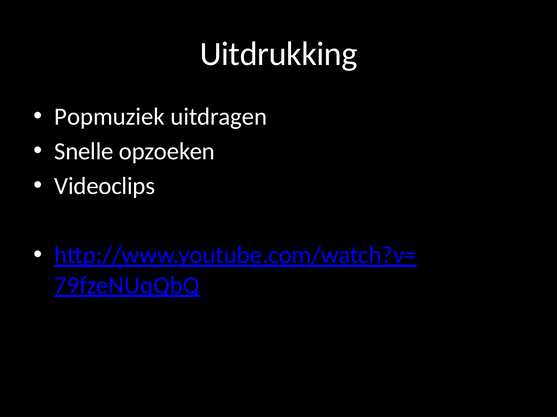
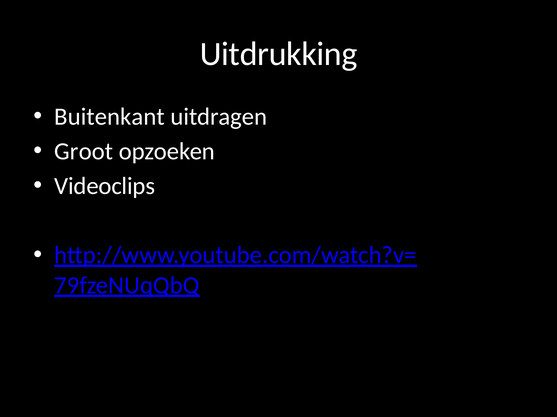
Popmuziek: Popmuziek -> Buitenkant (110, 117)
Snelle: Snelle -> Groot (84, 152)
